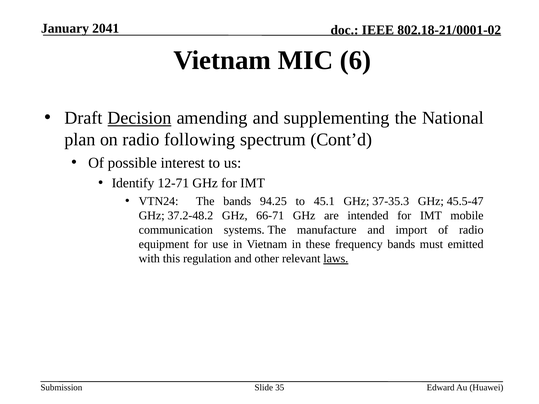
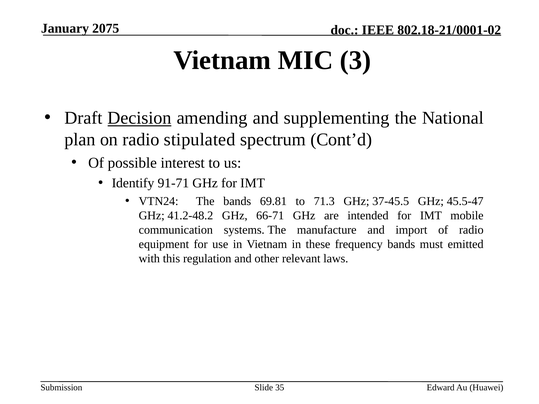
2041: 2041 -> 2075 (106, 29)
6: 6 -> 3 (356, 60)
following: following -> stipulated (200, 140)
12-71: 12-71 -> 91-71 (173, 183)
94.25: 94.25 -> 69.81 (273, 201)
45.1: 45.1 -> 71.3 (324, 201)
37-35.3: 37-35.3 -> 37-45.5 (391, 201)
37.2-48.2: 37.2-48.2 -> 41.2-48.2 (190, 216)
laws underline: present -> none (336, 259)
